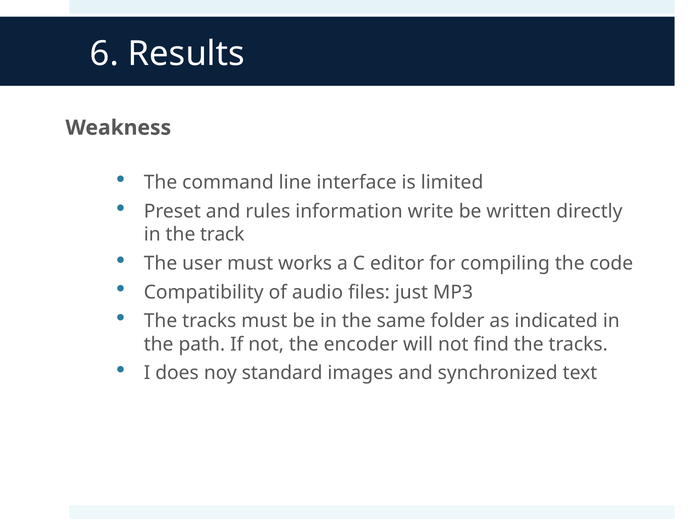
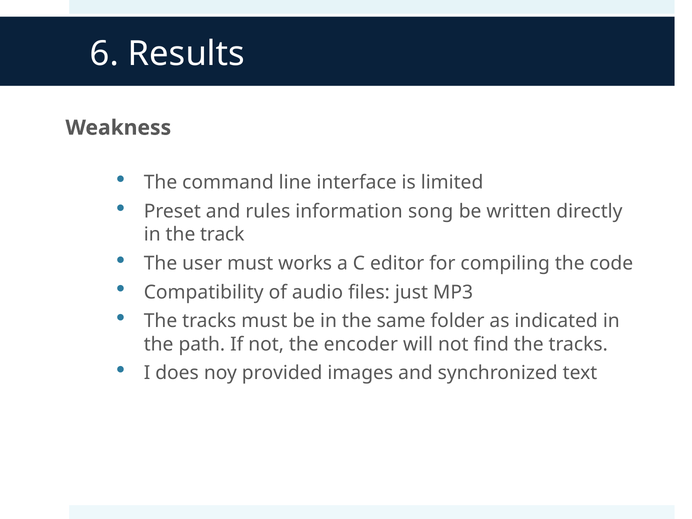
write: write -> song (431, 211)
standard: standard -> provided (282, 373)
